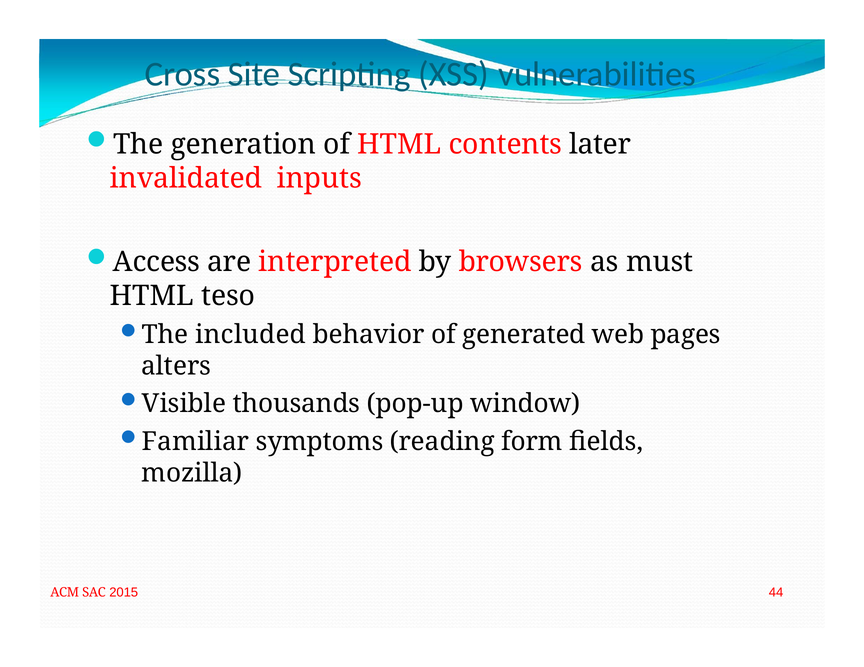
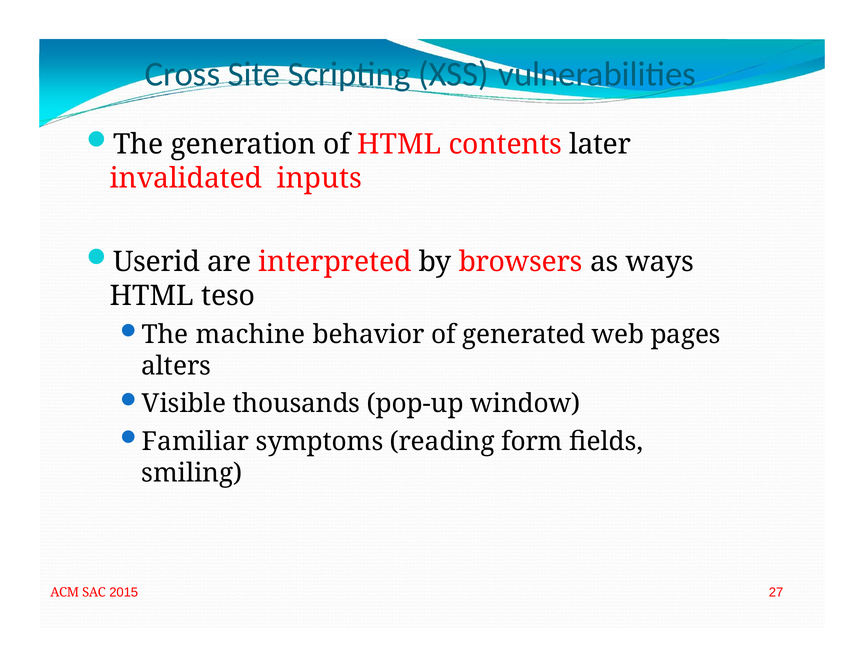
Access: Access -> Userid (157, 262)
must: must -> ways (660, 262)
included: included -> machine (251, 335)
mozilla: mozilla -> smiling (192, 473)
44: 44 -> 27 (776, 593)
